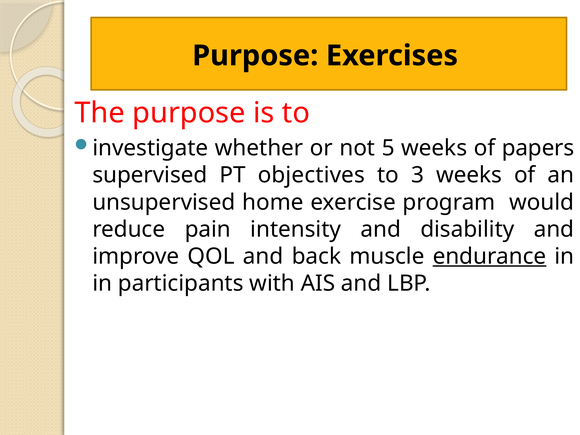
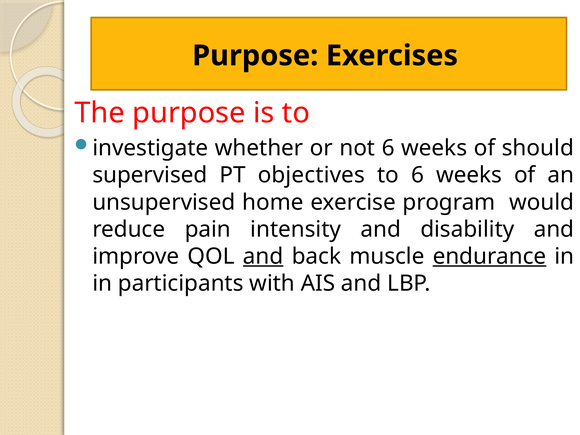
not 5: 5 -> 6 (388, 148)
papers: papers -> should (538, 148)
to 3: 3 -> 6 (418, 175)
and underline: none -> present (263, 256)
